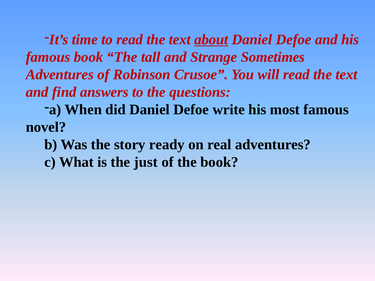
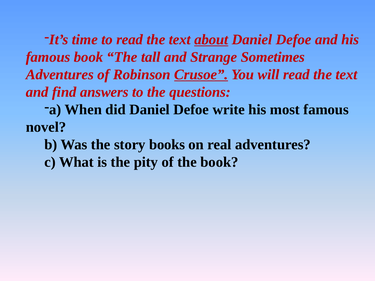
Crusoe underline: none -> present (201, 75)
ready: ready -> books (167, 145)
just: just -> pity (146, 162)
